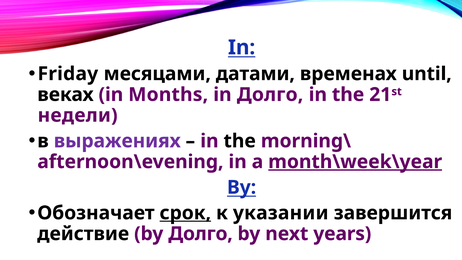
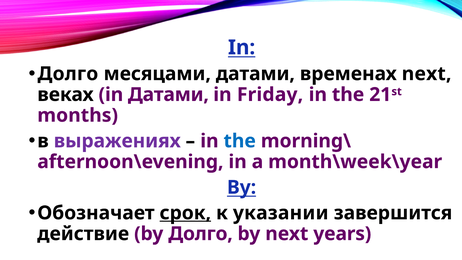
Friday: Friday -> Долго (68, 74)
временах until: until -> next (427, 74)
in Months: Months -> Датами (168, 95)
in Долго: Долго -> Friday (270, 95)
недели: недели -> months (78, 115)
the colour: black -> blue (240, 141)
month\week\year underline: present -> none (355, 162)
